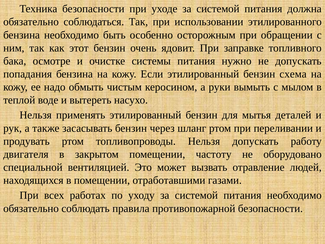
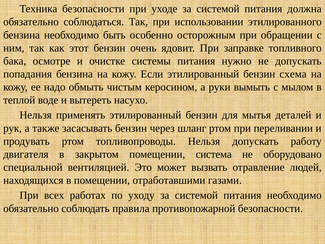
частоту: частоту -> система (214, 154)
